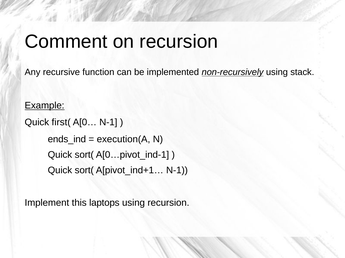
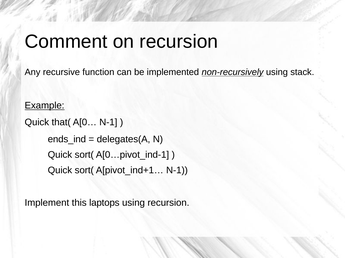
first(: first( -> that( (61, 123)
execution(A: execution(A -> delegates(A (124, 140)
